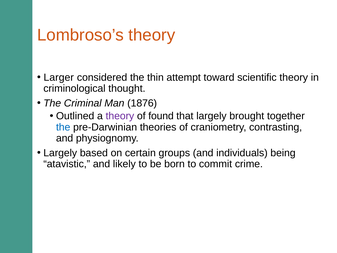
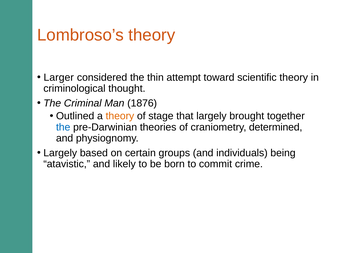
theory colour: purple -> orange (120, 116)
found: found -> stage (161, 116)
contrasting: contrasting -> determined (276, 127)
